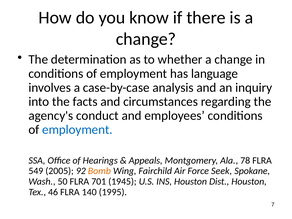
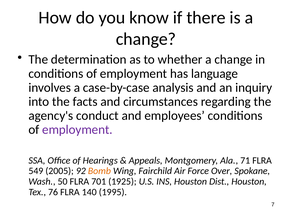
employment colour: blue -> purple (77, 130)
78: 78 -> 71 (245, 160)
Seek: Seek -> Over (222, 171)
1945: 1945 -> 1925 (122, 181)
46: 46 -> 76 (53, 192)
